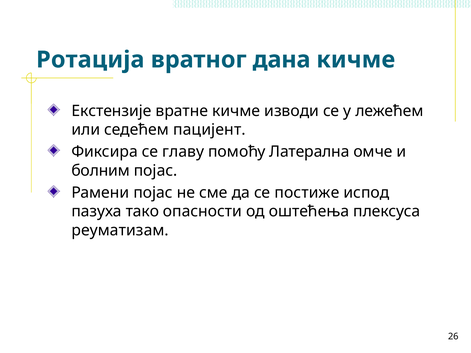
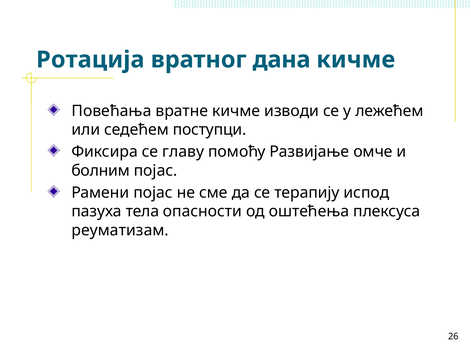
Екстензије: Екстензије -> Повећања (111, 111)
пацијент: пацијент -> поступци (210, 130)
Латерална: Латерална -> Развијање (309, 152)
постиже: постиже -> терапију (307, 193)
тако: тако -> тела (142, 211)
